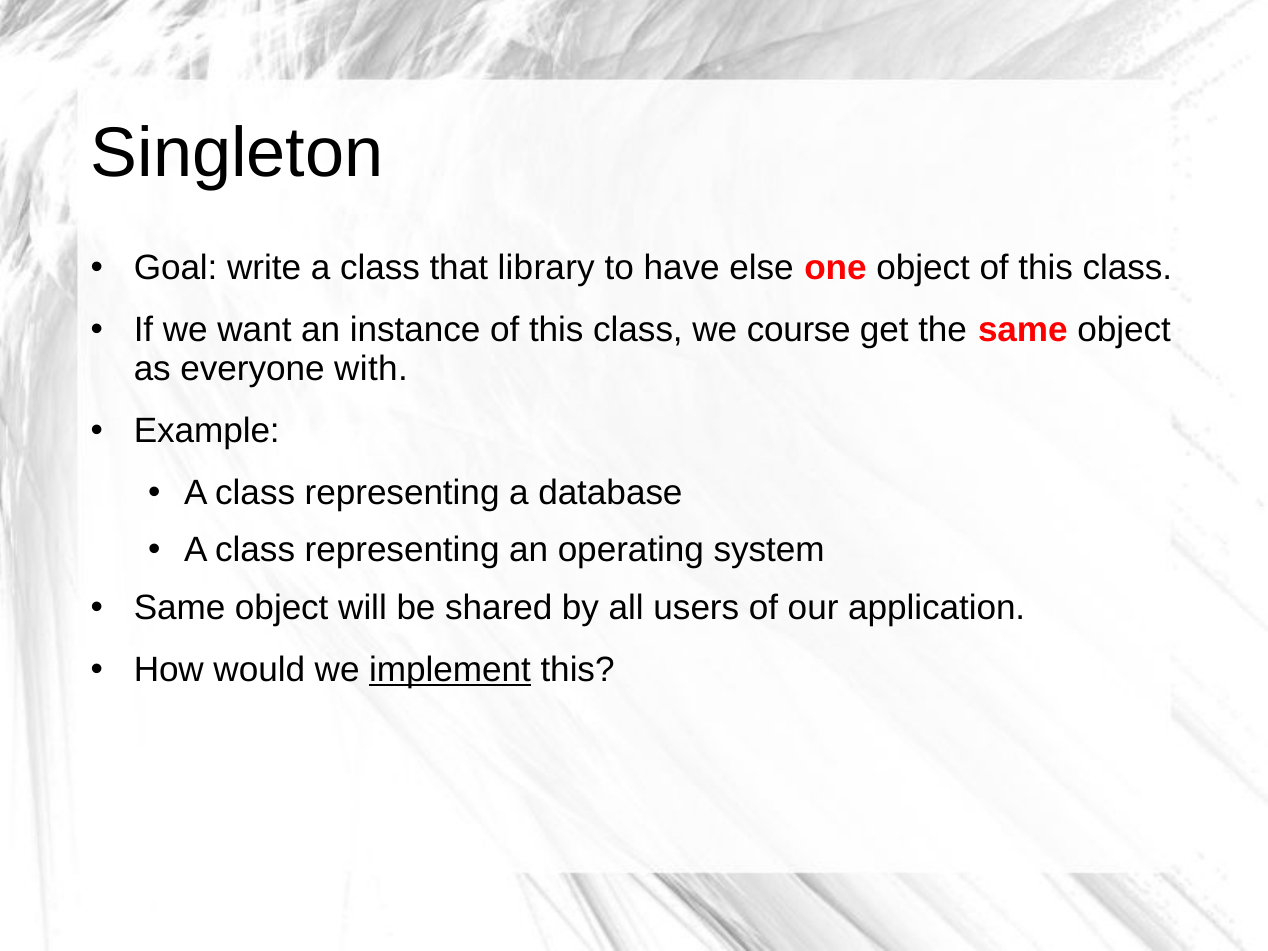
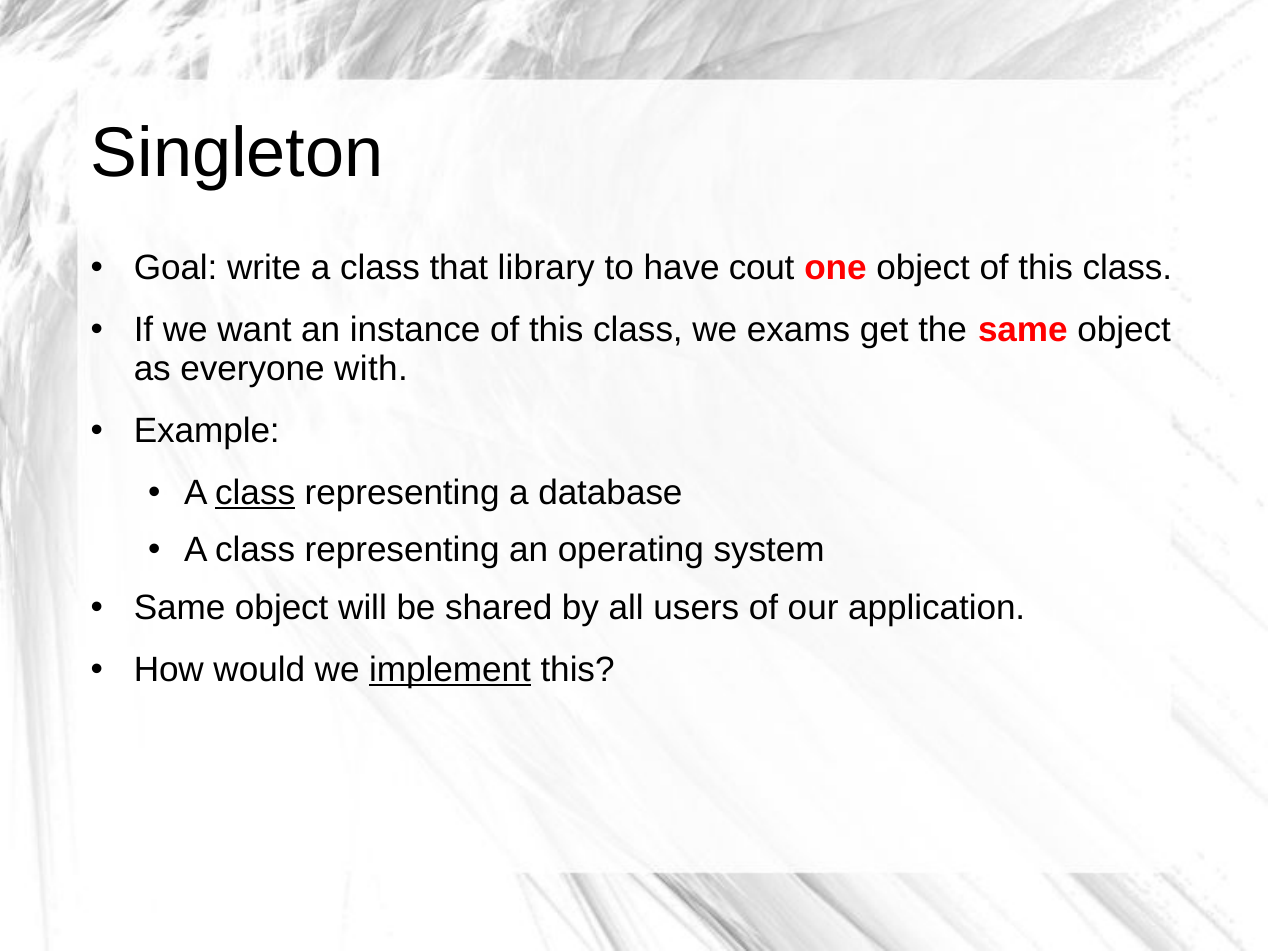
else: else -> cout (762, 268)
course: course -> exams (799, 330)
class underline: none -> present (255, 493)
